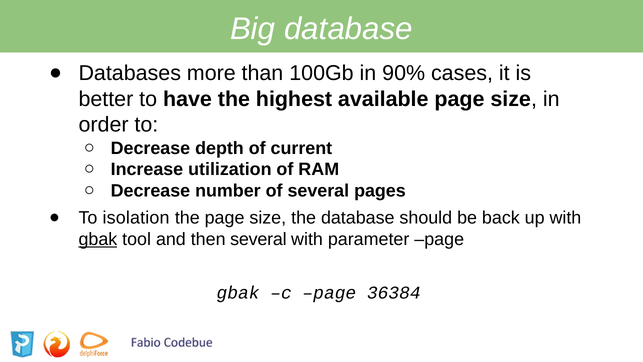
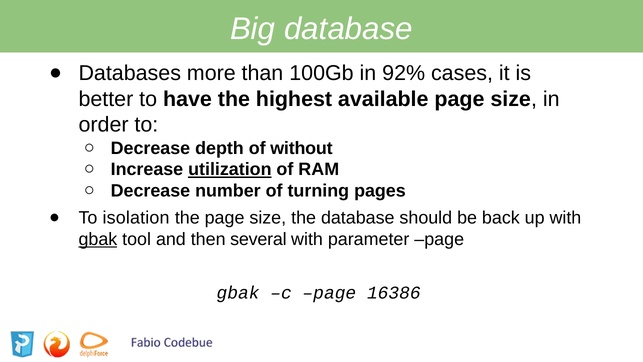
90%: 90% -> 92% (404, 73)
current: current -> without (301, 148)
utilization underline: none -> present (230, 169)
of several: several -> turning (318, 191)
36384: 36384 -> 16386 (394, 293)
